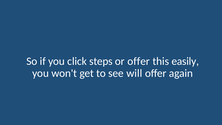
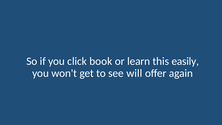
steps: steps -> book (101, 61)
or offer: offer -> learn (139, 61)
